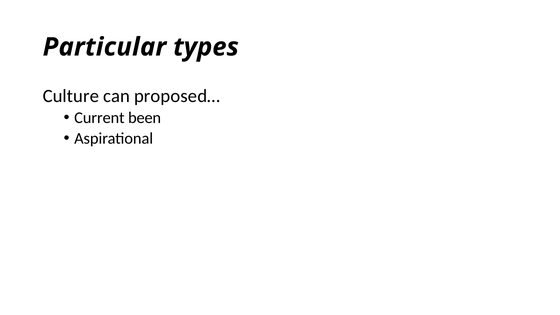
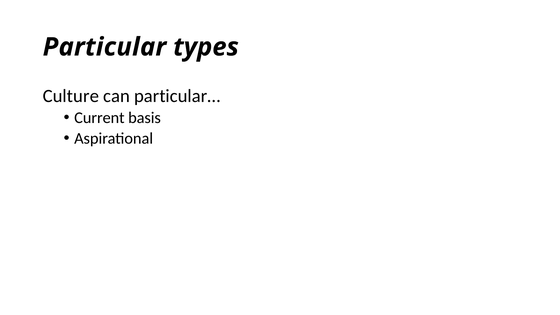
proposed…: proposed… -> particular… (177, 96)
been: been -> basis (145, 118)
